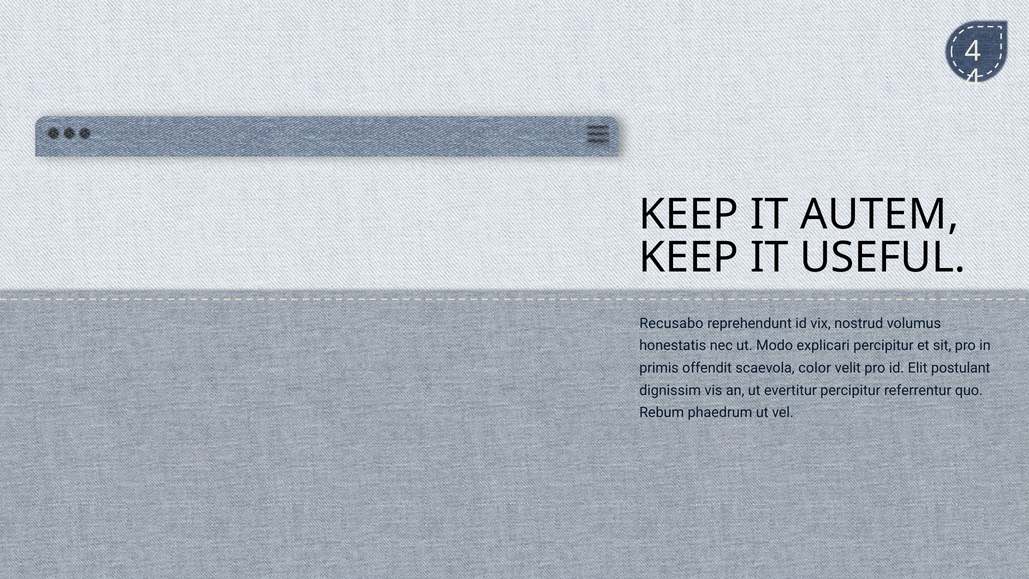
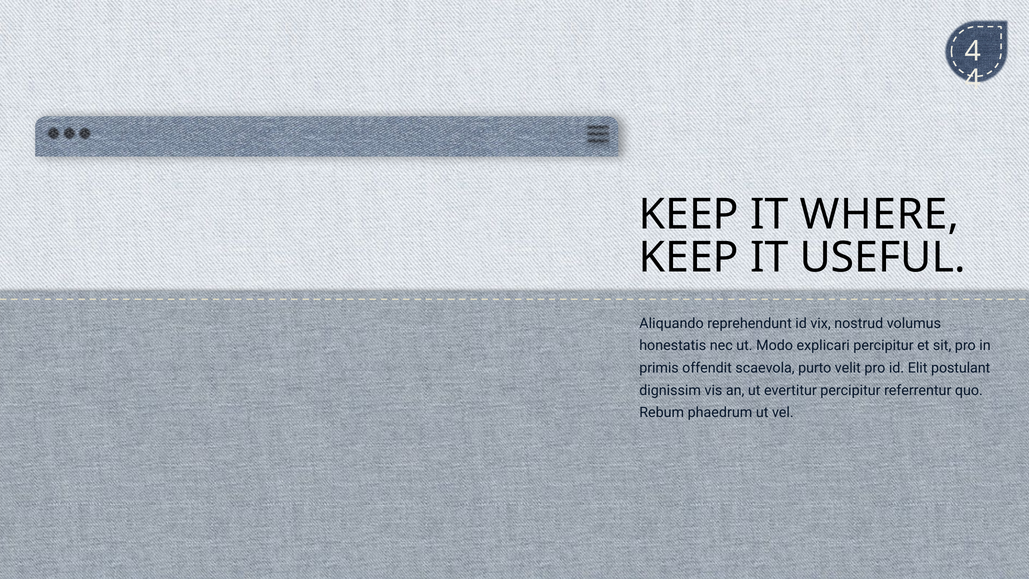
AUTEM: AUTEM -> WHERE (880, 215)
Recusabo: Recusabo -> Aliquando (671, 323)
color: color -> purto (815, 368)
